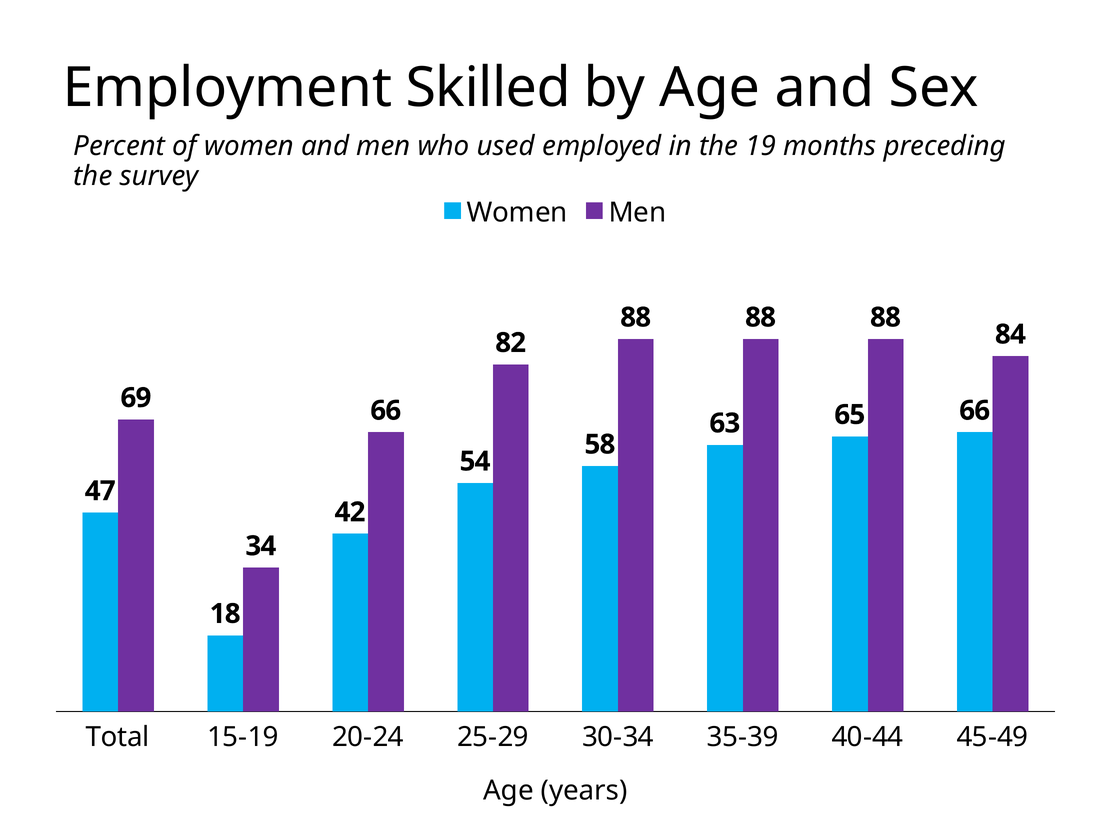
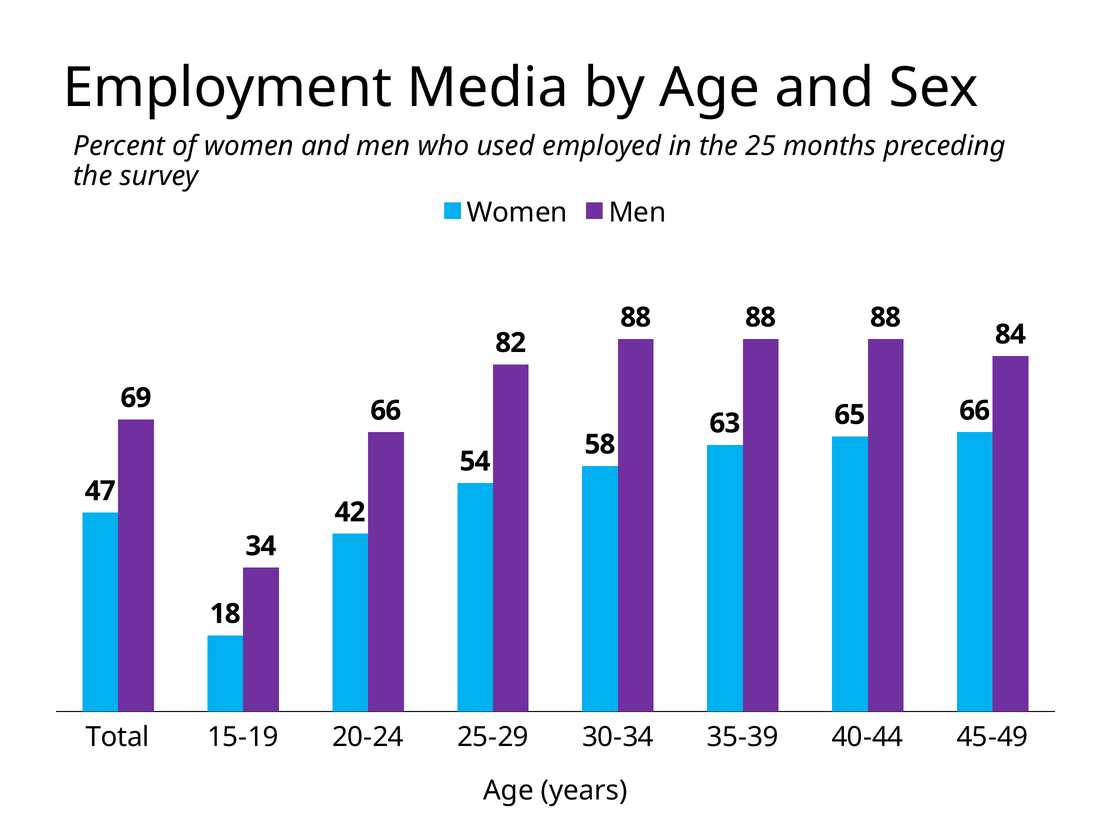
Skilled: Skilled -> Media (488, 88)
19: 19 -> 25 (761, 146)
